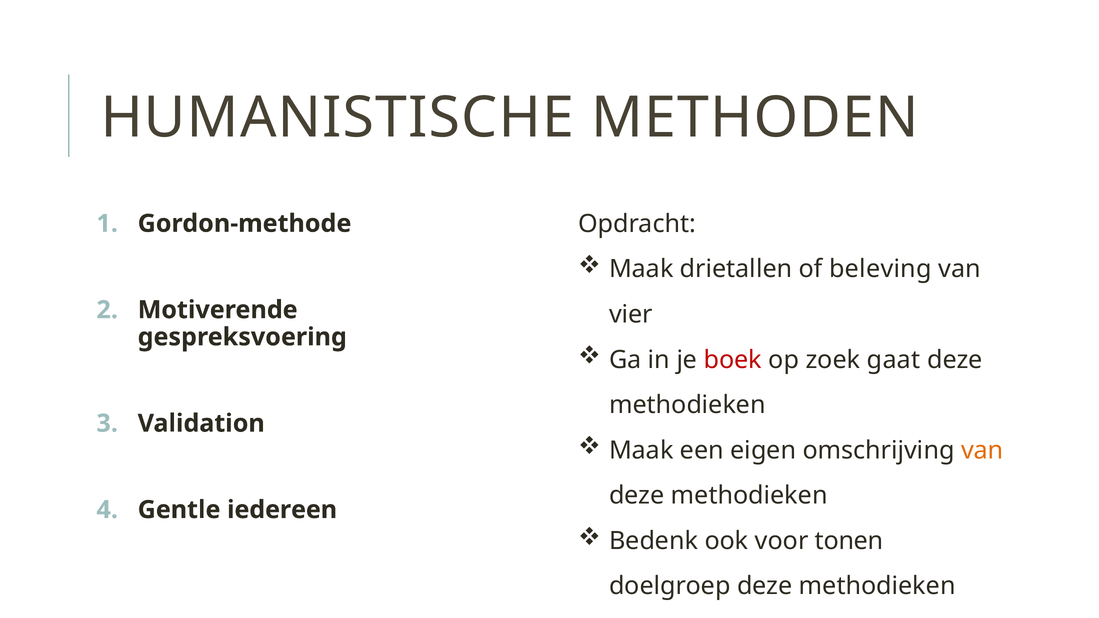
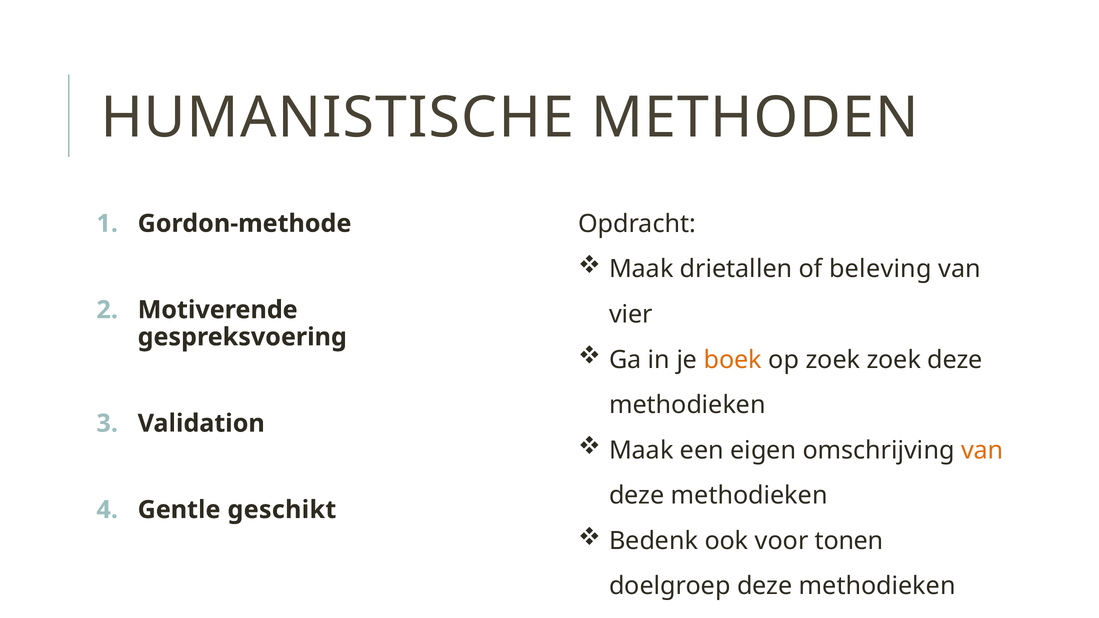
boek colour: red -> orange (733, 360)
zoek gaat: gaat -> zoek (894, 360)
Gentle iedereen: iedereen -> geschikt (282, 510)
